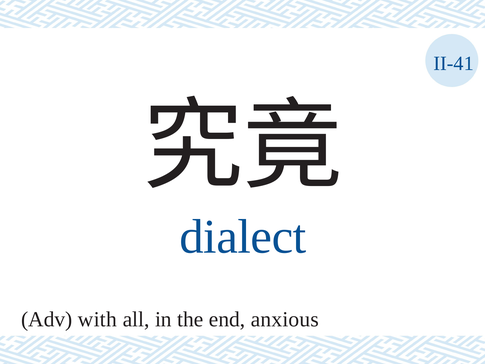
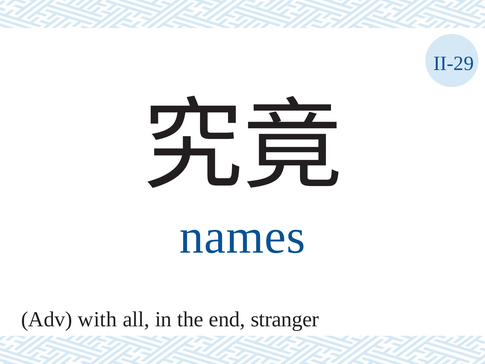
II-41: II-41 -> II-29 (454, 64)
dialect: dialect -> names (242, 237)
anxious: anxious -> stranger (285, 319)
